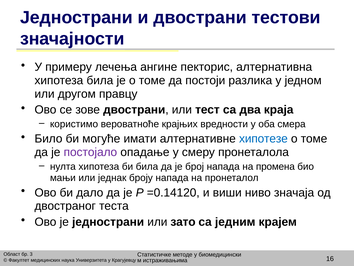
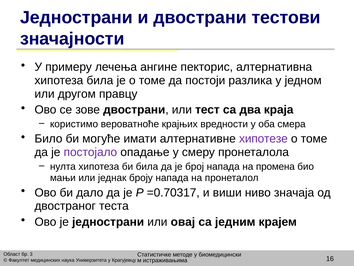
хипотезе colour: blue -> purple (263, 139)
=0.14120: =0.14120 -> =0.70317 (173, 192)
зато: зато -> овај (183, 221)
